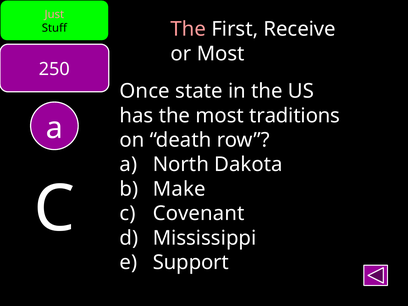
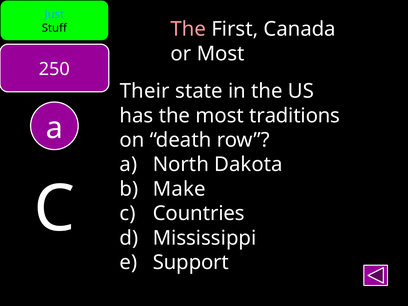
Just colour: pink -> light blue (54, 14)
Receive: Receive -> Canada (300, 29)
Once: Once -> Their (145, 91)
Covenant: Covenant -> Countries (199, 214)
